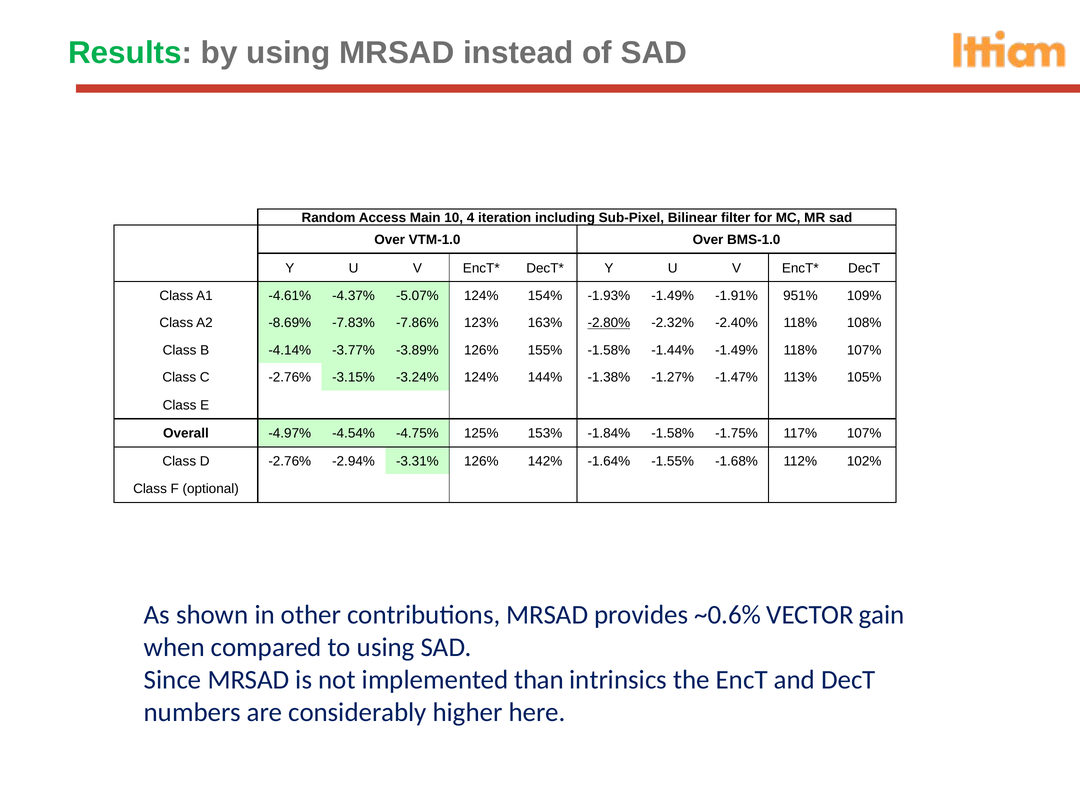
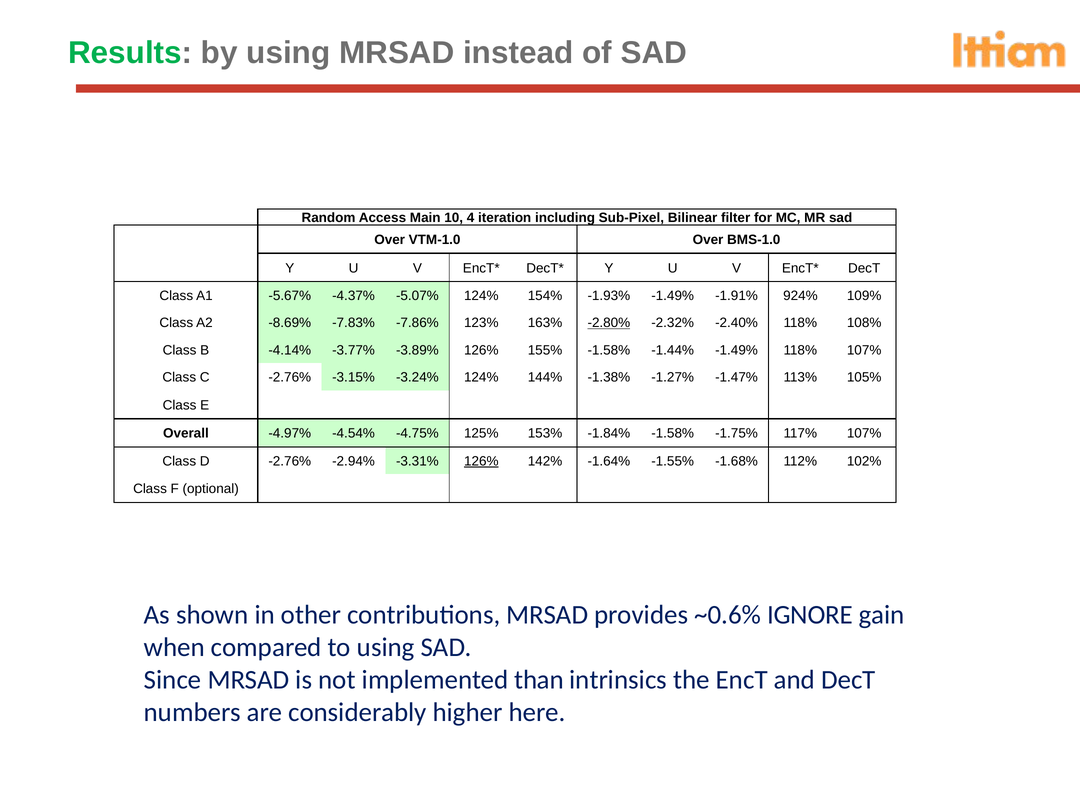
-4.61%: -4.61% -> -5.67% (290, 296)
951%: 951% -> 924% (800, 296)
126% underline: none -> present (481, 461)
VECTOR: VECTOR -> IGNORE (810, 615)
